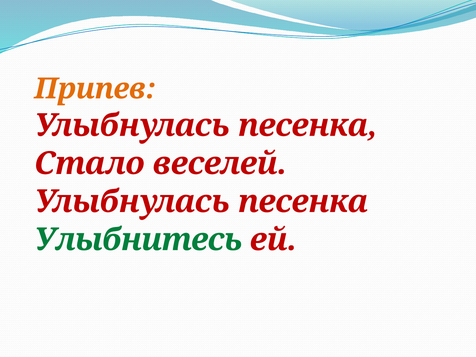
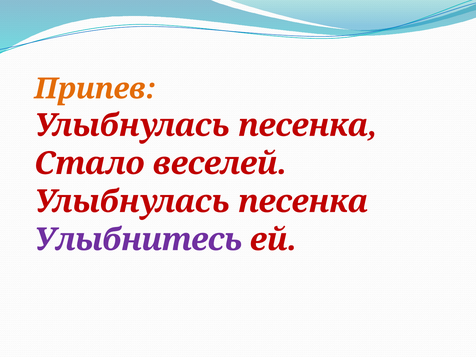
Улыбнитесь colour: green -> purple (138, 240)
